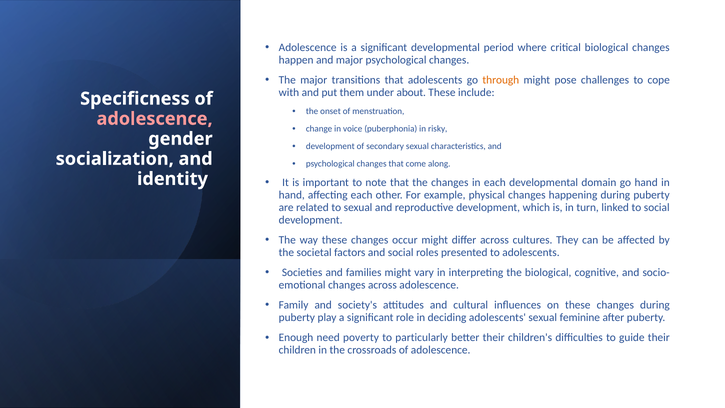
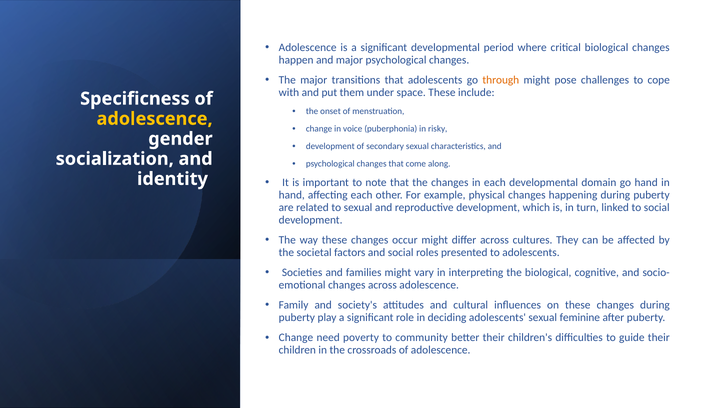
about: about -> space (411, 93)
adolescence colour: pink -> yellow (155, 119)
Enough: Enough -> Change (296, 338)
particularly: particularly -> community (422, 338)
